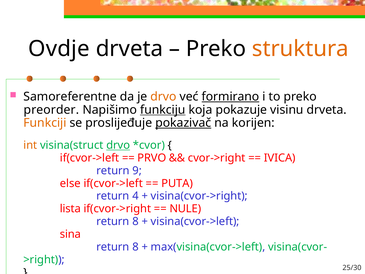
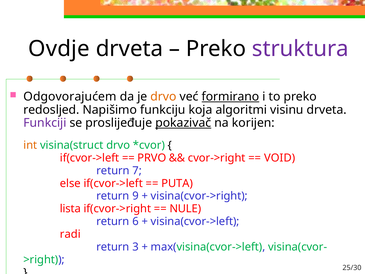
struktura colour: orange -> purple (300, 49)
Samoreferentne: Samoreferentne -> Odgovorajućem (70, 97)
preorder: preorder -> redosljed (51, 110)
funkciju underline: present -> none (163, 110)
pokazuje: pokazuje -> algoritmi (241, 110)
Funkciji colour: orange -> purple (45, 123)
drvo underline: present -> none (118, 145)
IVICA: IVICA -> VOID (280, 158)
9: 9 -> 7 (137, 170)
4: 4 -> 9 (135, 196)
8: 8 -> 6 (135, 221)
sina: sina -> radi (70, 234)
8: 8 -> 3 (135, 247)
